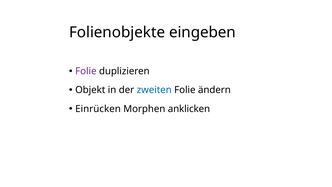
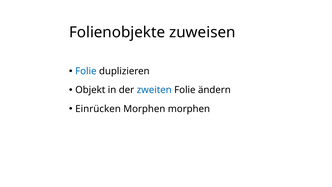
eingeben: eingeben -> zuweisen (202, 32)
Folie colour: purple -> blue (86, 71)
Morphen anklicken: anklicken -> morphen (189, 109)
